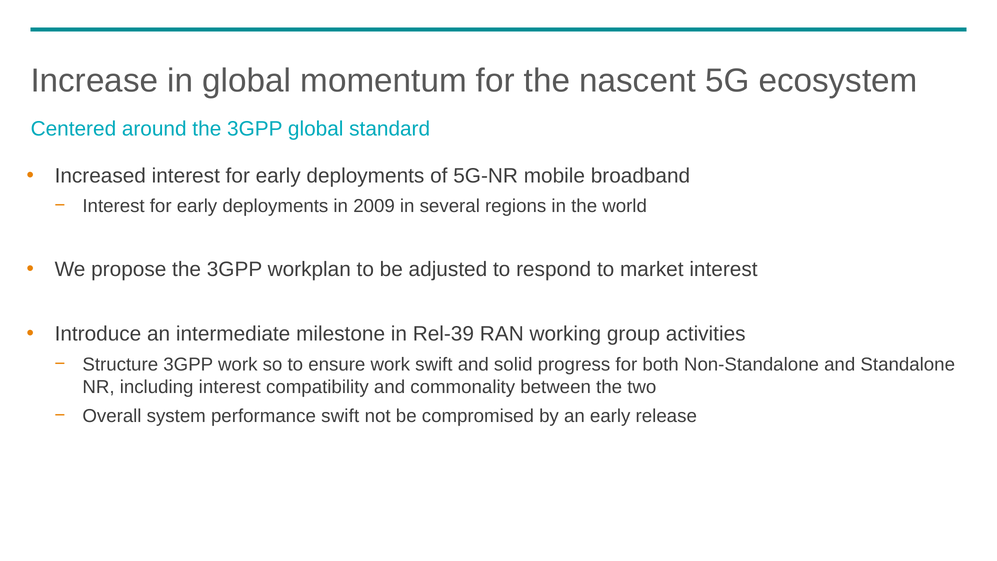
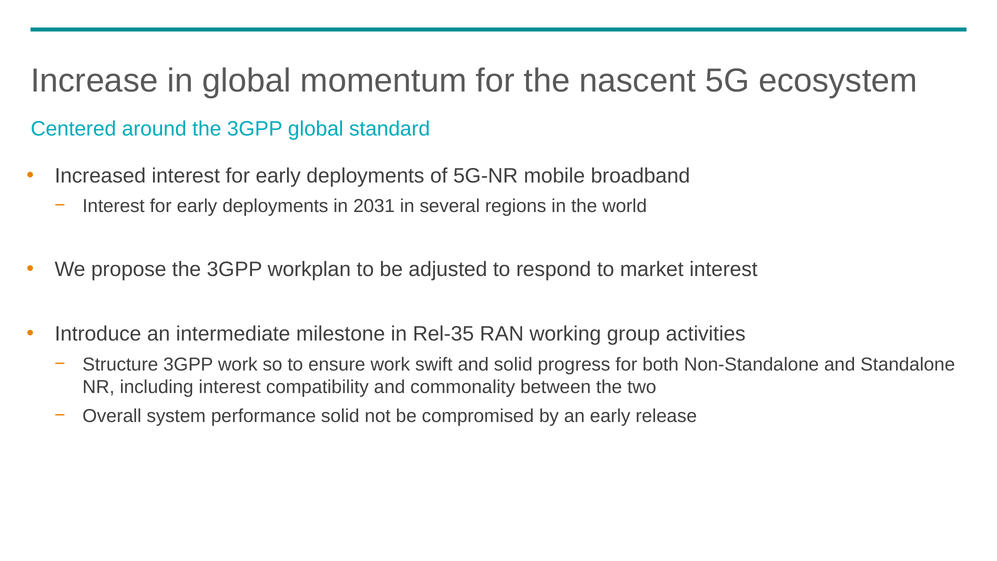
2009: 2009 -> 2031 (374, 206)
Rel-39: Rel-39 -> Rel-35 (443, 334)
performance swift: swift -> solid (340, 416)
